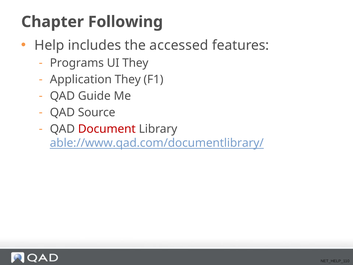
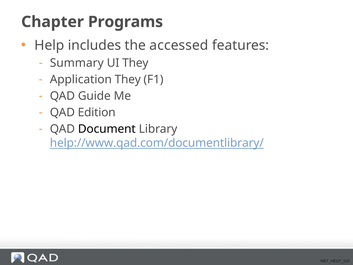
Following: Following -> Programs (126, 22)
Programs: Programs -> Summary (77, 63)
Source: Source -> Edition (97, 112)
Document colour: red -> black (107, 129)
able://www.qad.com/documentlibrary/: able://www.qad.com/documentlibrary/ -> help://www.qad.com/documentlibrary/ (157, 143)
